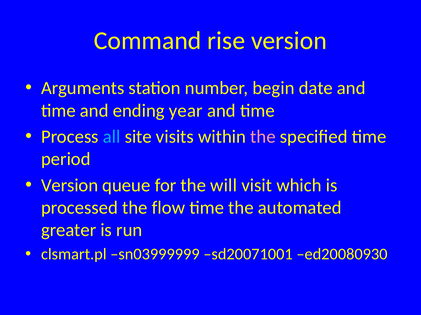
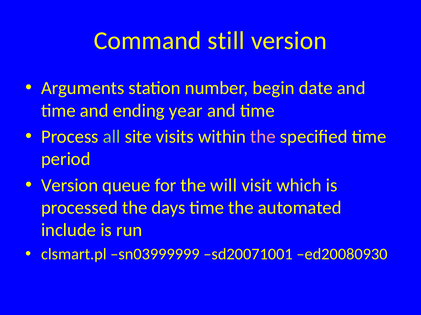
rise: rise -> still (226, 41)
all colour: light blue -> light green (112, 137)
flow: flow -> days (169, 208)
greater: greater -> include (69, 231)
